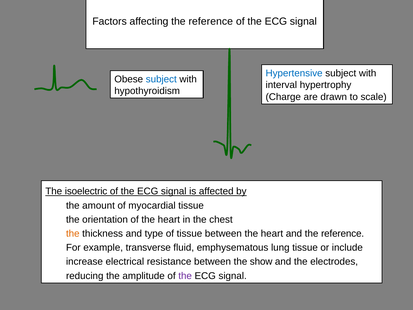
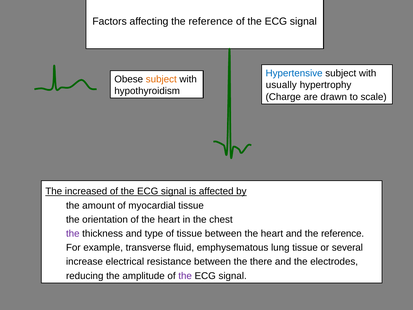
subject colour: blue -> orange (161, 79)
interval: interval -> usually (281, 85)
isoelectric: isoelectric -> increased (86, 191)
the colour: orange -> purple (73, 233)
include: include -> several (347, 247)
show: show -> there (261, 262)
